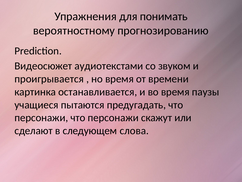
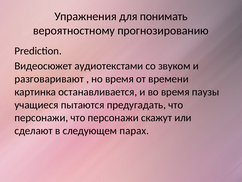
проигрывается: проигрывается -> разговаривают (49, 79)
слова: слова -> парах (134, 130)
